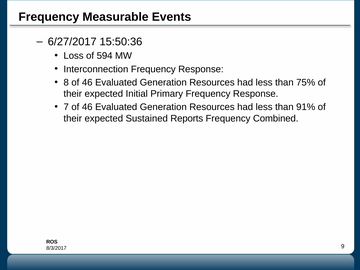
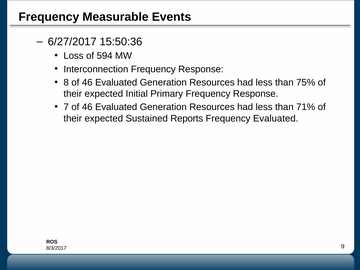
91%: 91% -> 71% (306, 107)
Frequency Combined: Combined -> Evaluated (276, 118)
